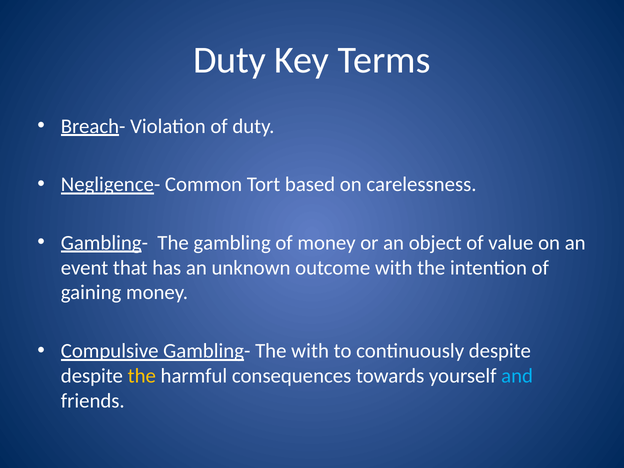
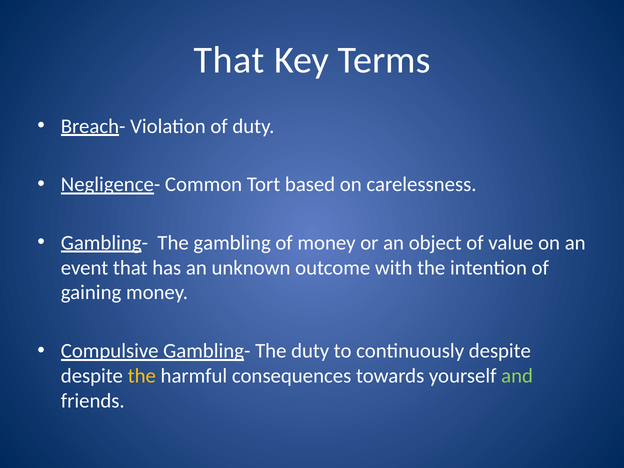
Duty: Duty -> That (229, 60)
The with: with -> duty (310, 351)
and colour: light blue -> light green (517, 376)
